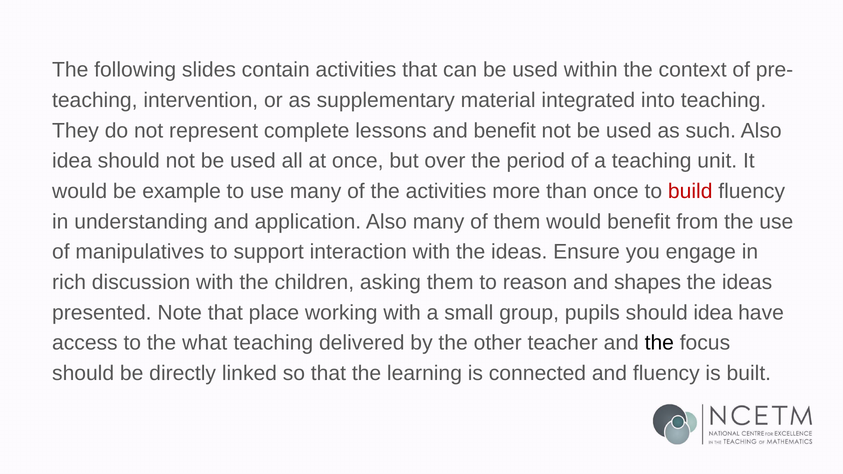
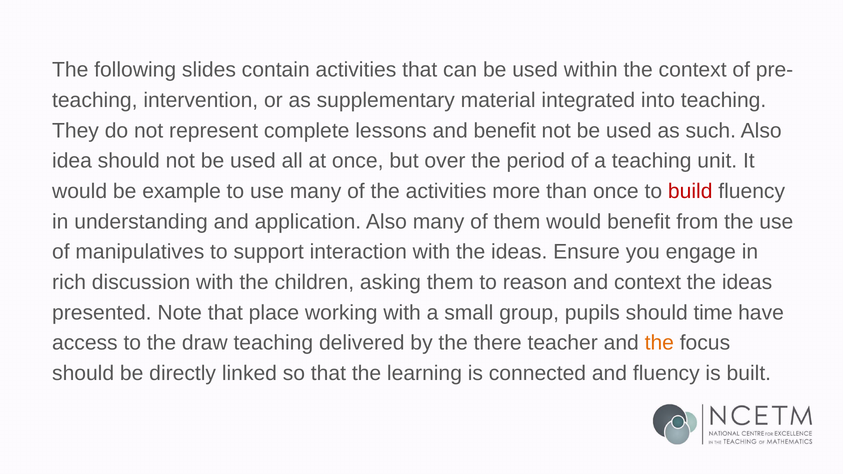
and shapes: shapes -> context (648, 282)
should idea: idea -> time (713, 313)
what: what -> draw (205, 343)
other: other -> there (498, 343)
the colour: black -> orange (659, 343)
